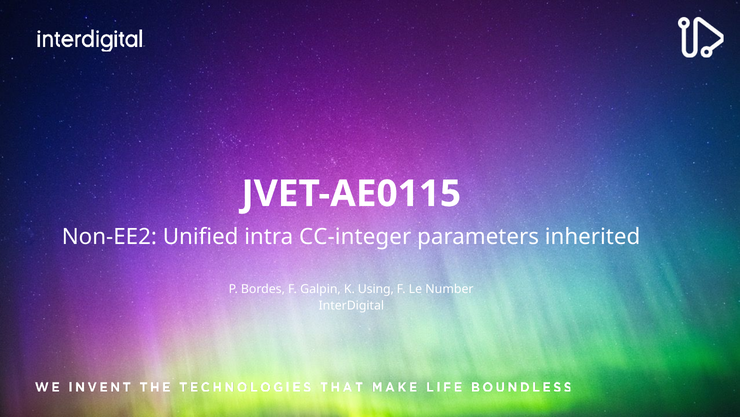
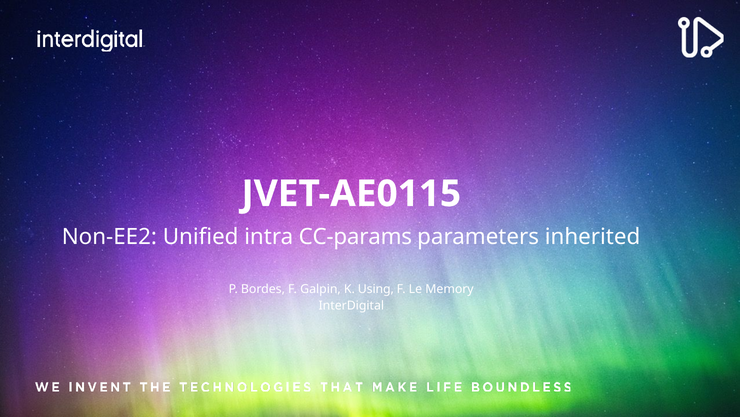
CC-integer: CC-integer -> CC-params (355, 236)
Number: Number -> Memory (449, 289)
